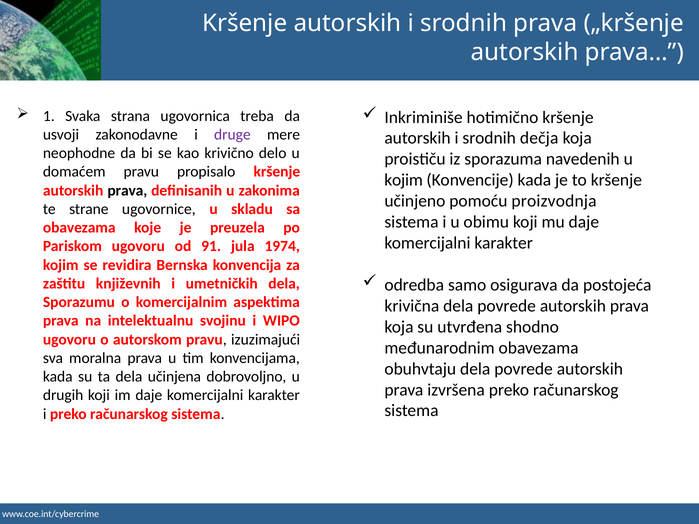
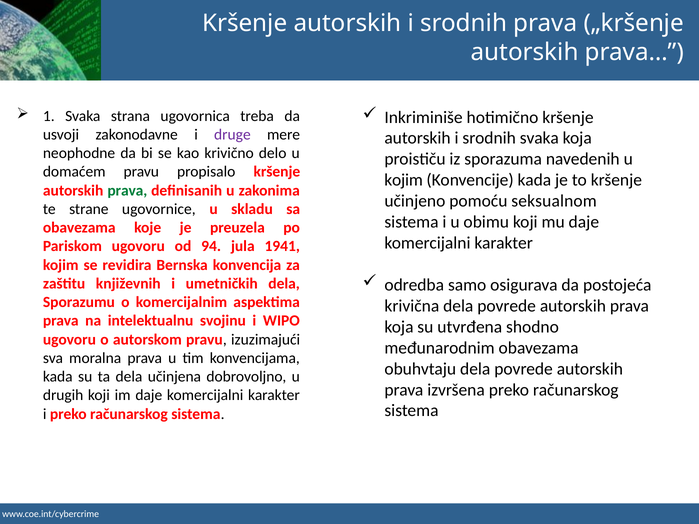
srodnih dečja: dečja -> svaka (539, 138)
prava colour: black -> green (127, 191)
proizvodnja: proizvodnja -> seksualnom (554, 201)
91: 91 -> 94 (211, 246)
1974: 1974 -> 1941 (282, 246)
